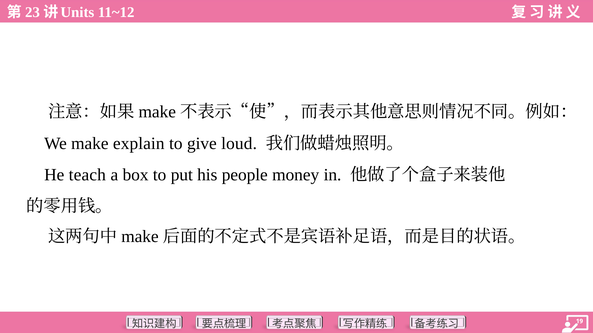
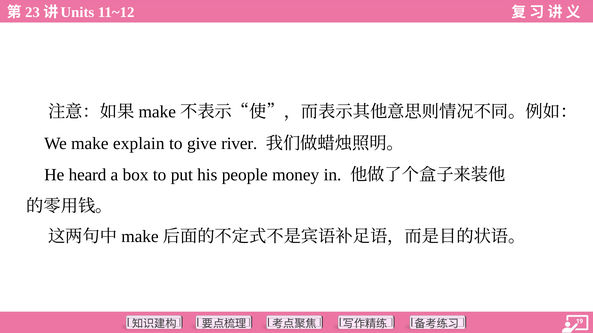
loud: loud -> river (239, 144)
teach: teach -> heard (87, 175)
